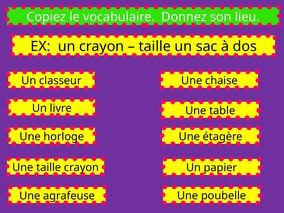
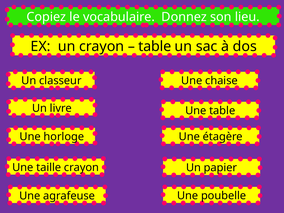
taille: taille -> table (155, 46)
